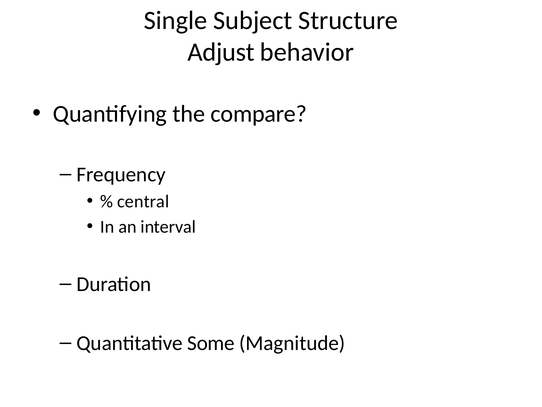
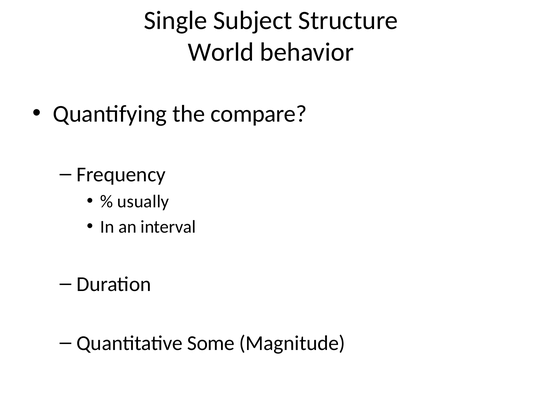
Adjust: Adjust -> World (221, 52)
central: central -> usually (143, 201)
